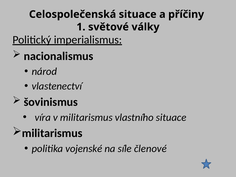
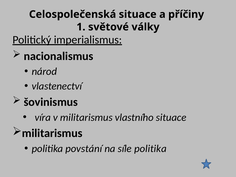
vojenské: vojenské -> povstání (84, 149)
síle členové: členové -> politika (150, 149)
